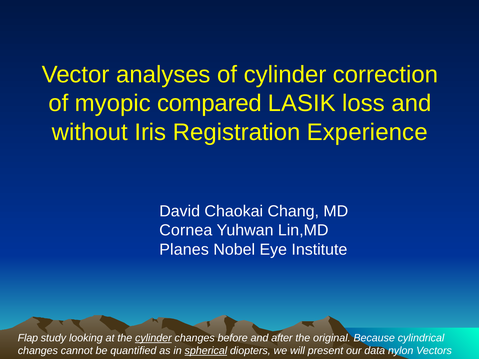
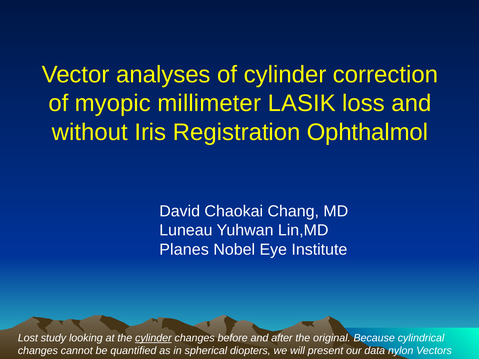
compared: compared -> millimeter (209, 103)
Experience: Experience -> Ophthalmol (367, 132)
Cornea: Cornea -> Luneau (186, 231)
Flap: Flap -> Lost (28, 338)
spherical underline: present -> none (206, 351)
